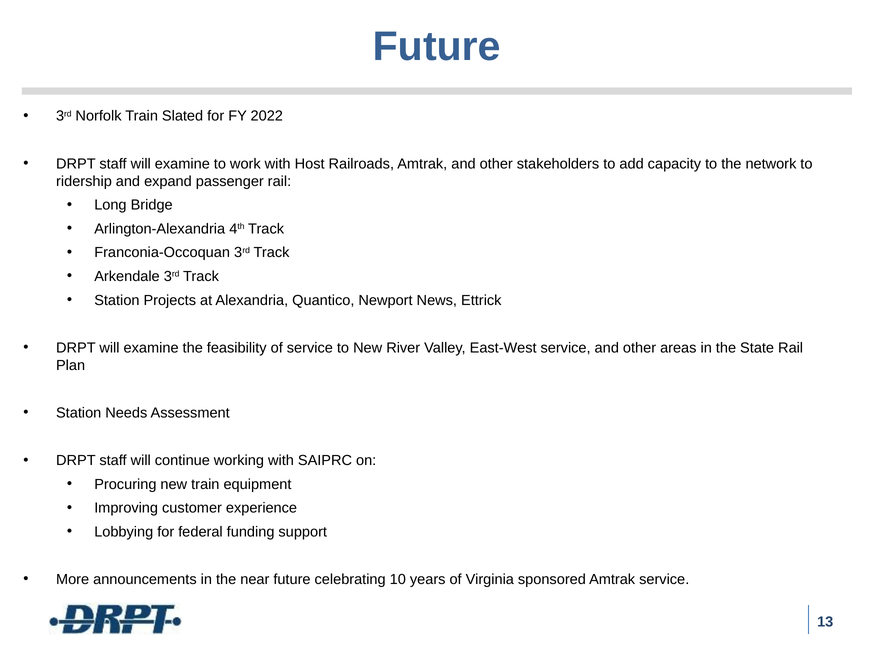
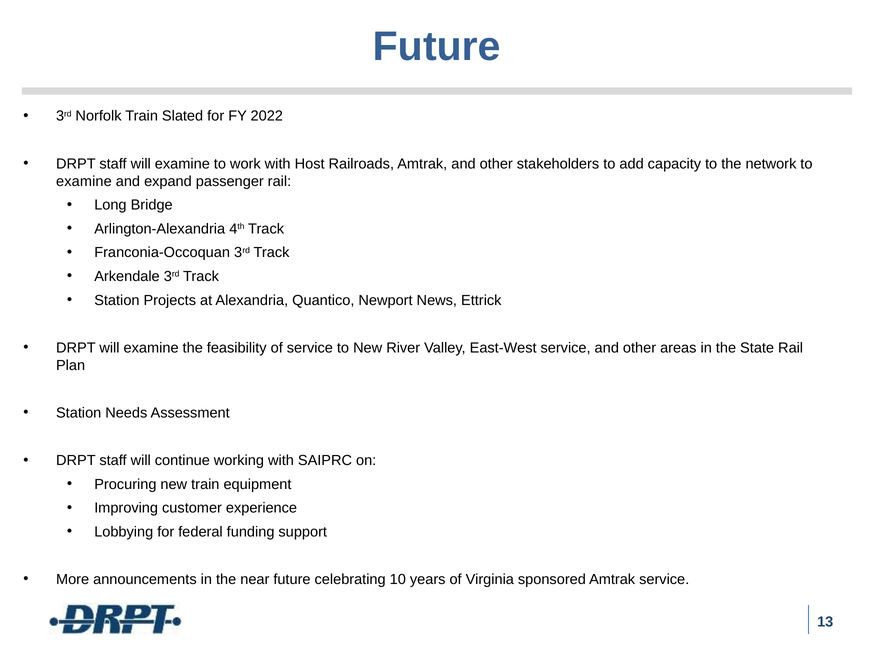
ridership: ridership -> examine (84, 181)
